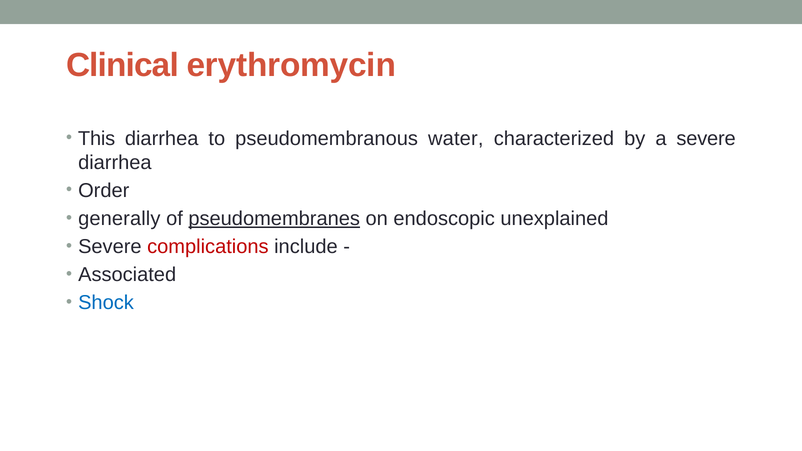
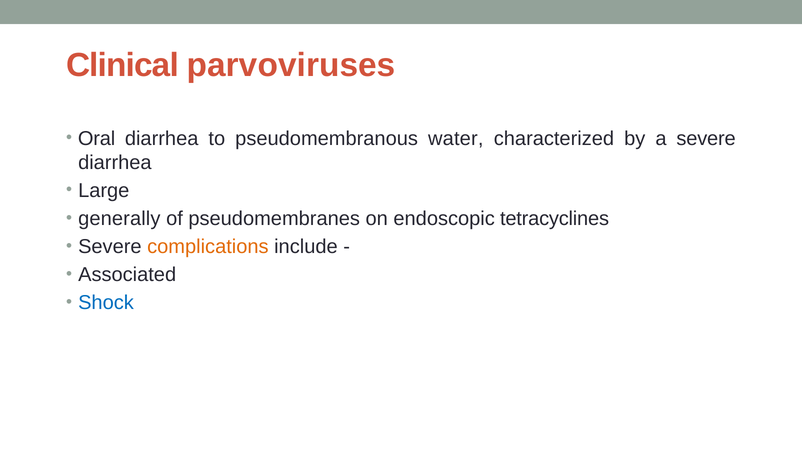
erythromycin: erythromycin -> parvoviruses (291, 65)
This: This -> Oral (97, 138)
Order: Order -> Large (104, 191)
pseudomembranes underline: present -> none (274, 219)
unexplained: unexplained -> tetracyclines (555, 219)
complications colour: red -> orange (208, 247)
